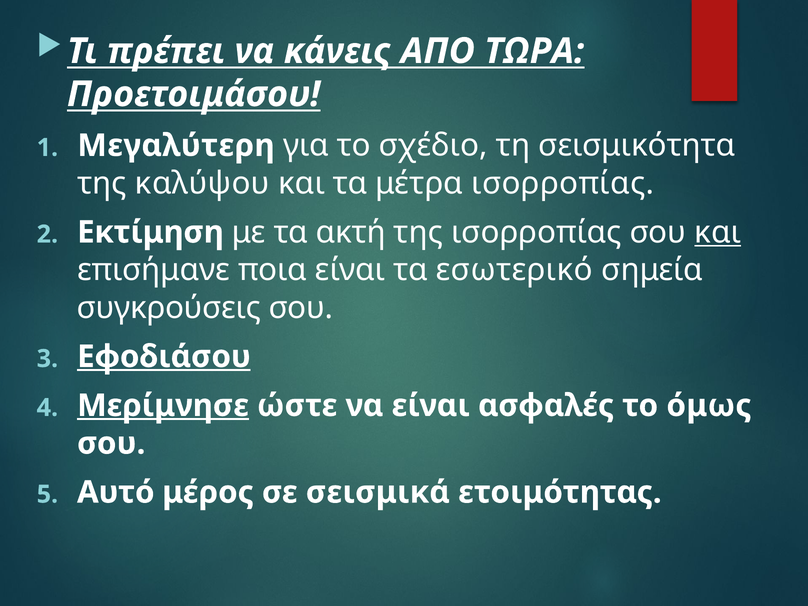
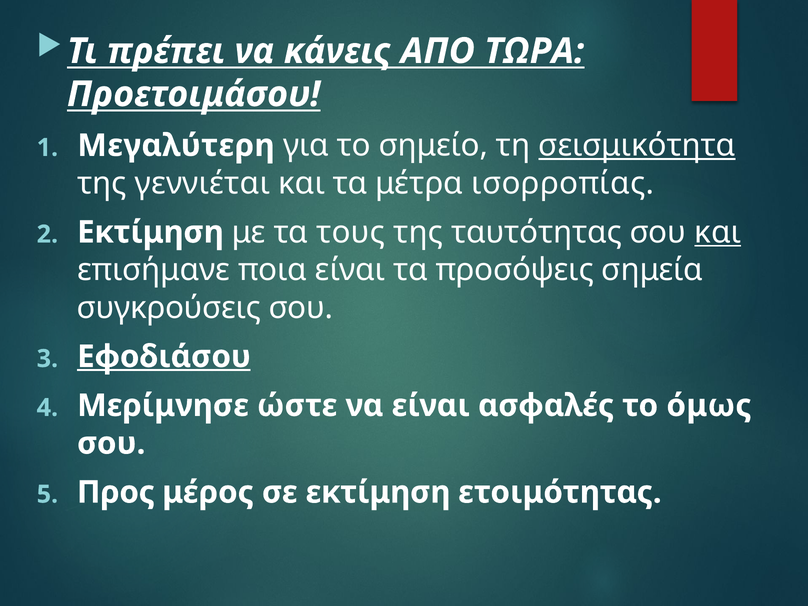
σχέδιο: σχέδιο -> σημείο (433, 146)
σεισμικότητα underline: none -> present (637, 146)
καλύψου: καλύψου -> γεννιέται (202, 183)
ακτή: ακτή -> τους (351, 232)
της ισορροπίας: ισορροπίας -> ταυτότητας (536, 232)
εσωτερικό: εσωτερικό -> προσόψεις (515, 270)
Μερίμνησε underline: present -> none (163, 406)
Αυτό: Αυτό -> Προς (116, 492)
σε σεισμικά: σεισμικά -> εκτίμηση (378, 492)
